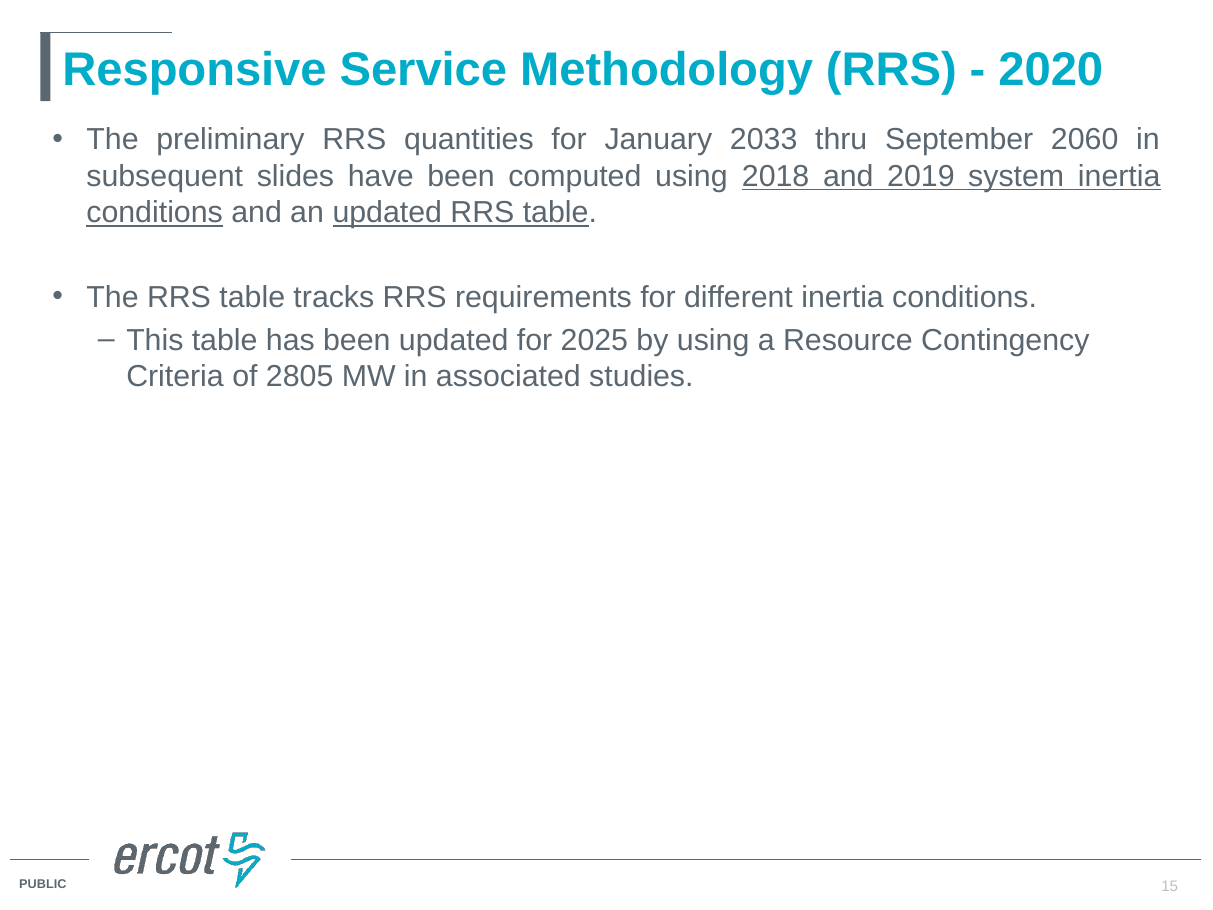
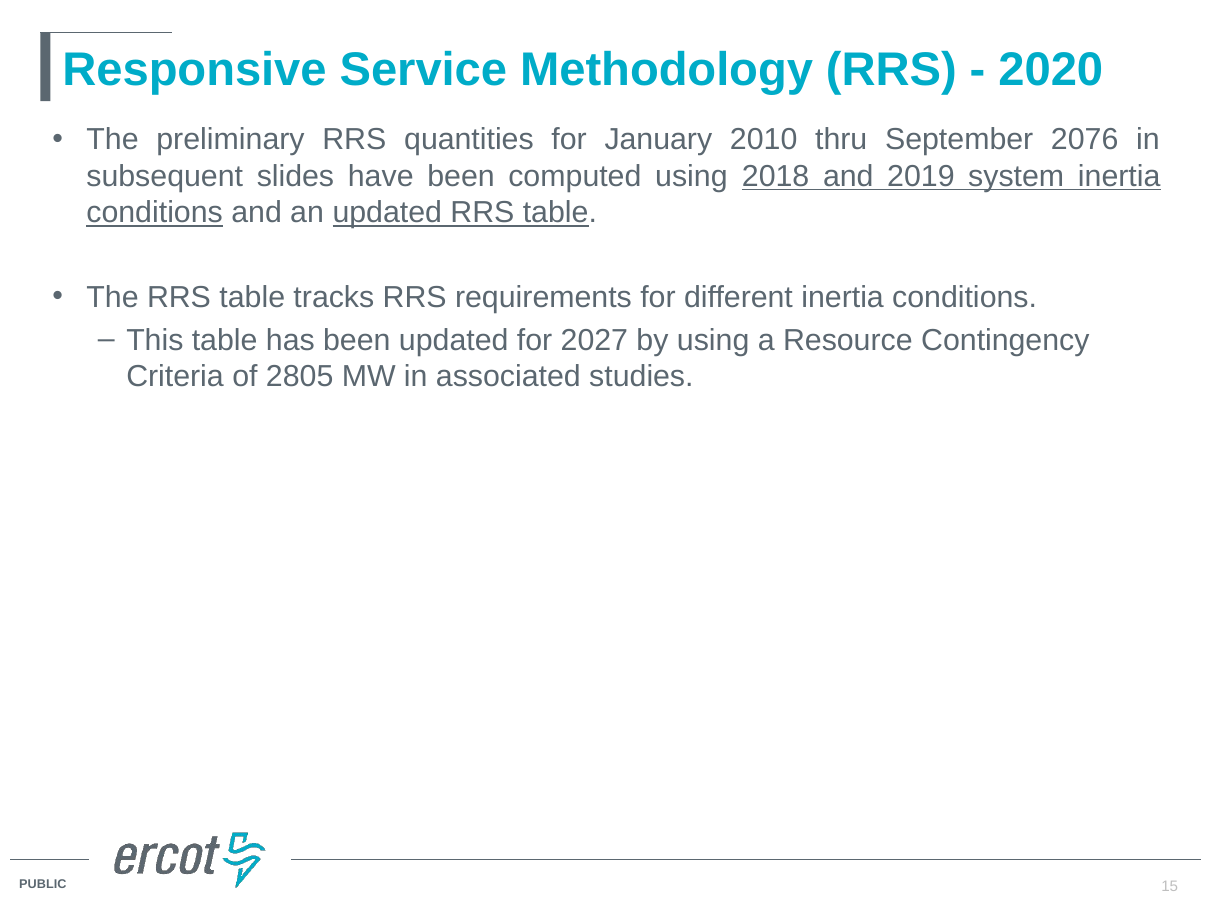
2033: 2033 -> 2010 (764, 140)
2060: 2060 -> 2076 (1085, 140)
2025: 2025 -> 2027 (594, 340)
